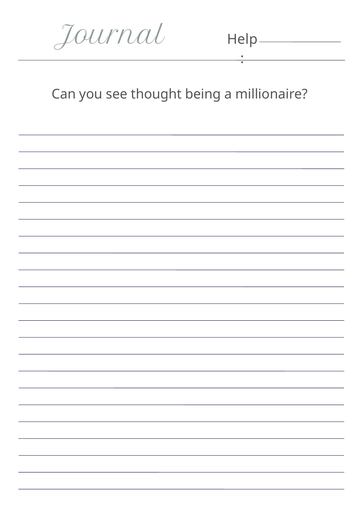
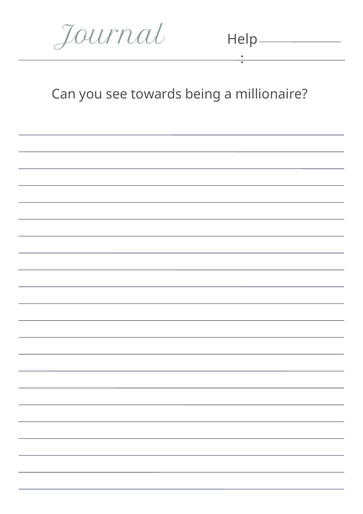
thought: thought -> towards (156, 94)
